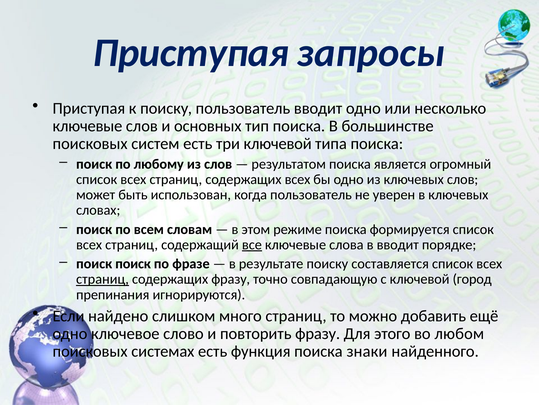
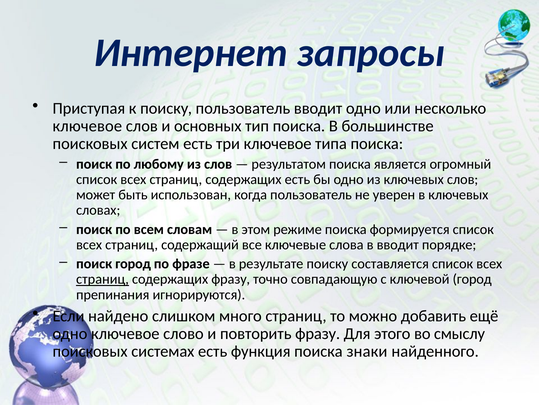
Приступая: Приступая -> Интернет (191, 53)
ключевые: ключевые -> ключевое (87, 126)
три ключевой: ключевой -> ключевое (278, 144)
содержащих всех: всех -> есть (297, 179)
все underline: present -> none (252, 244)
поиск поиск: поиск -> город (133, 263)
любом: любом -> смыслу (459, 333)
